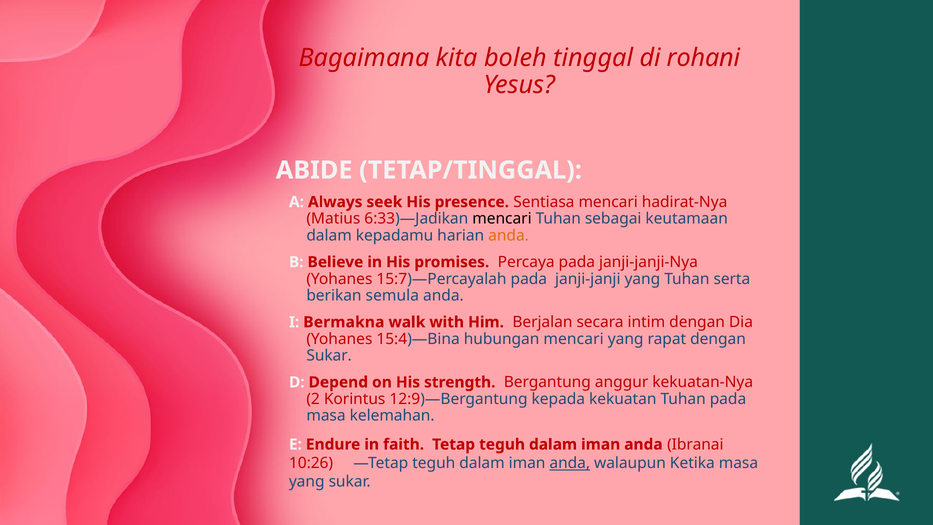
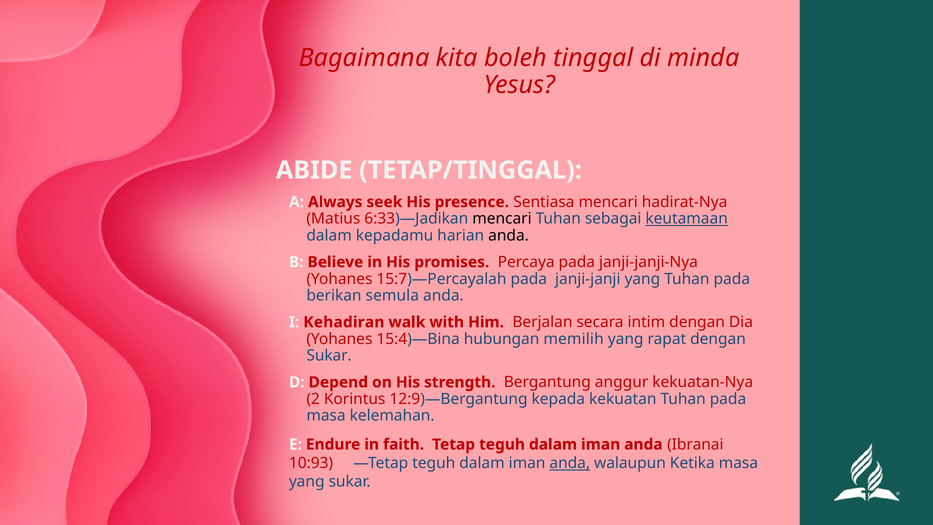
rohani: rohani -> minda (703, 58)
keutamaan underline: none -> present (687, 219)
anda colour: orange -> black (509, 236)
yang Tuhan serta: serta -> pada (732, 279)
Bermakna: Bermakna -> Kehadiran (344, 322)
hubungan mencari: mencari -> memilih (574, 339)
10:26: 10:26 -> 10:93 (311, 463)
